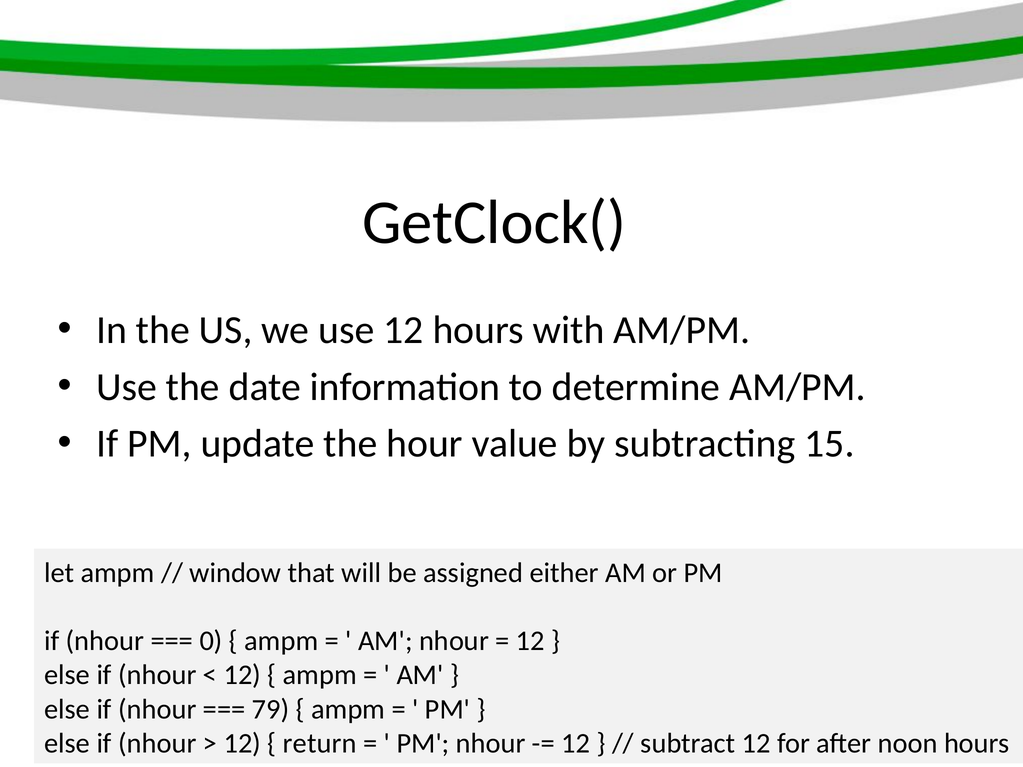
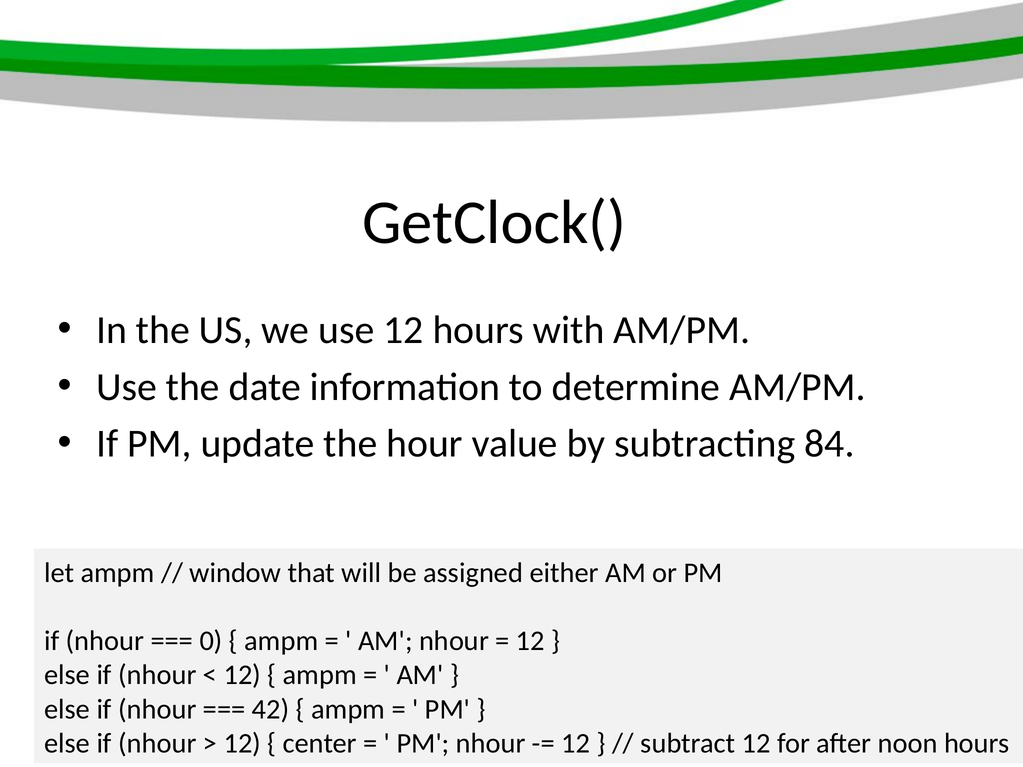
15: 15 -> 84 (829, 444)
79: 79 -> 42 (271, 709)
return: return -> center (320, 744)
